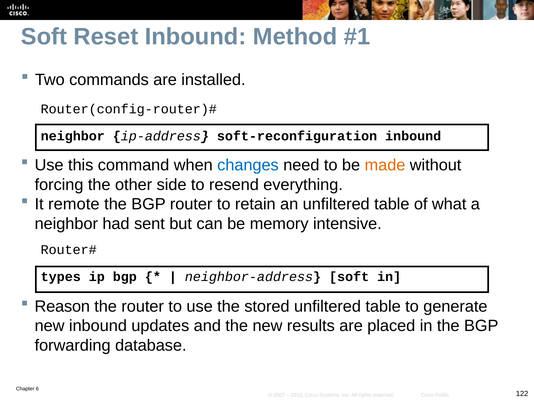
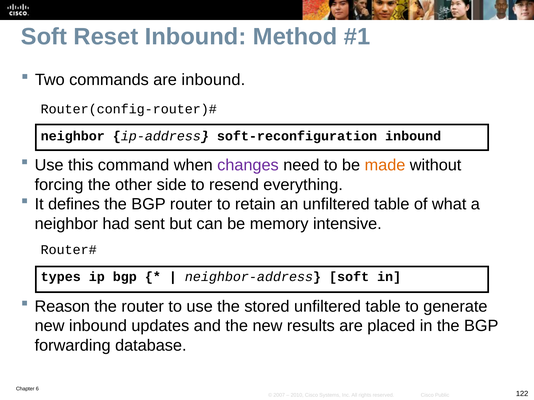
are installed: installed -> inbound (213, 80)
changes colour: blue -> purple (248, 165)
remote: remote -> defines (74, 204)
